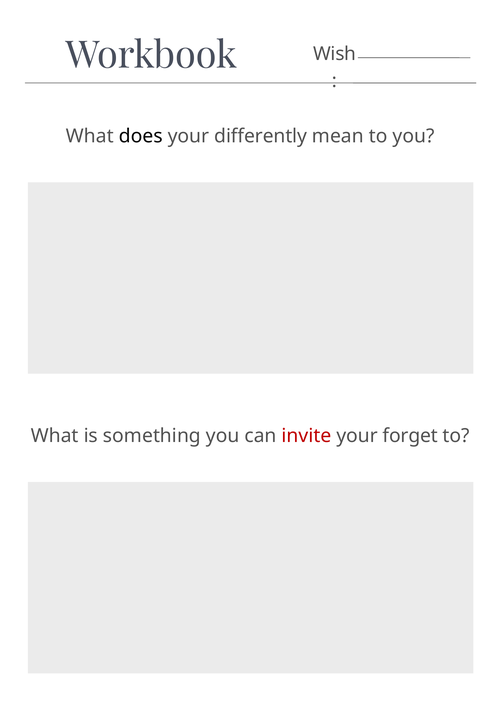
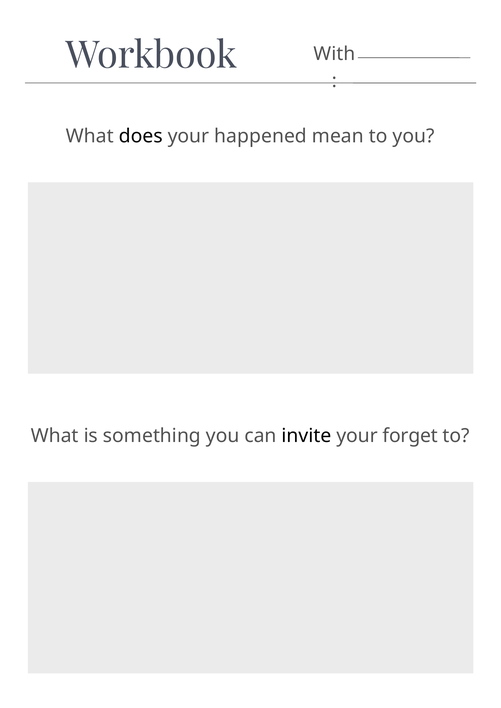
Wish: Wish -> With (334, 54)
differently: differently -> happened (261, 136)
invite colour: red -> black (306, 436)
